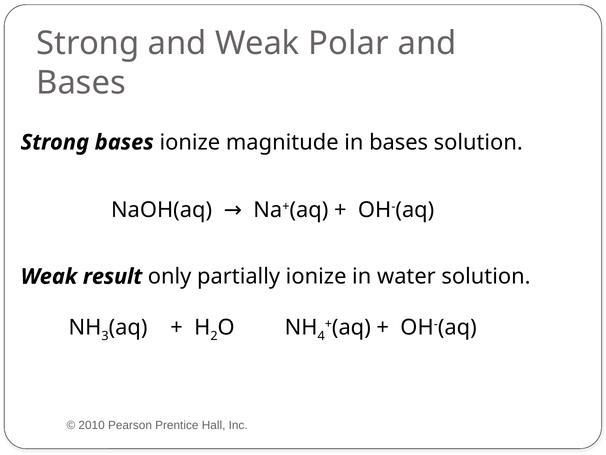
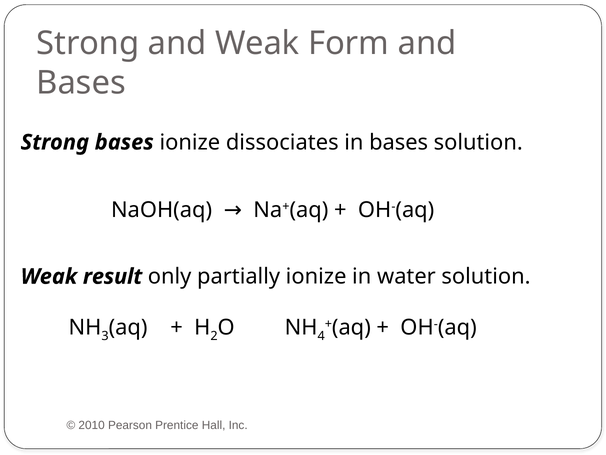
Polar: Polar -> Form (349, 43)
magnitude: magnitude -> dissociates (282, 142)
